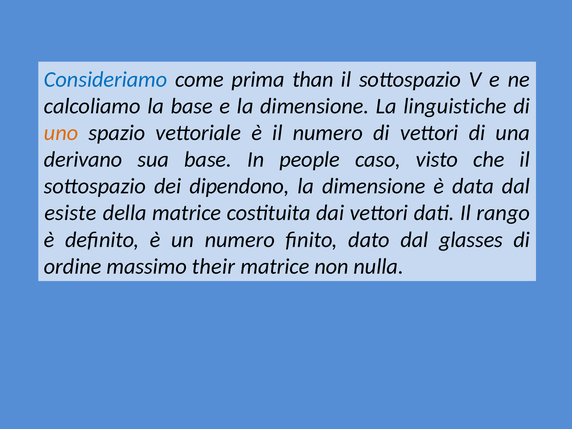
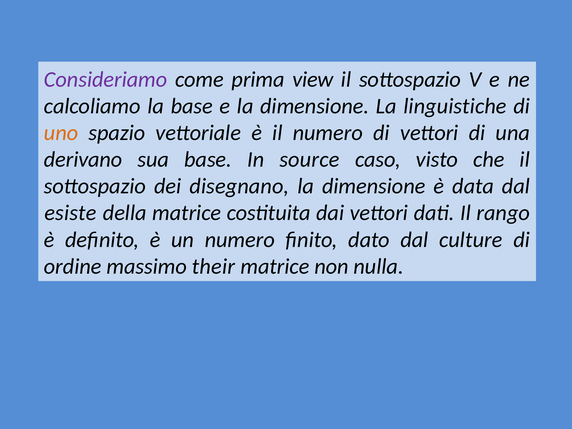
Consideriamo colour: blue -> purple (106, 79)
than: than -> view (313, 79)
people: people -> source (309, 160)
dipendono: dipendono -> disegnano (239, 186)
glasses: glasses -> culture (471, 240)
